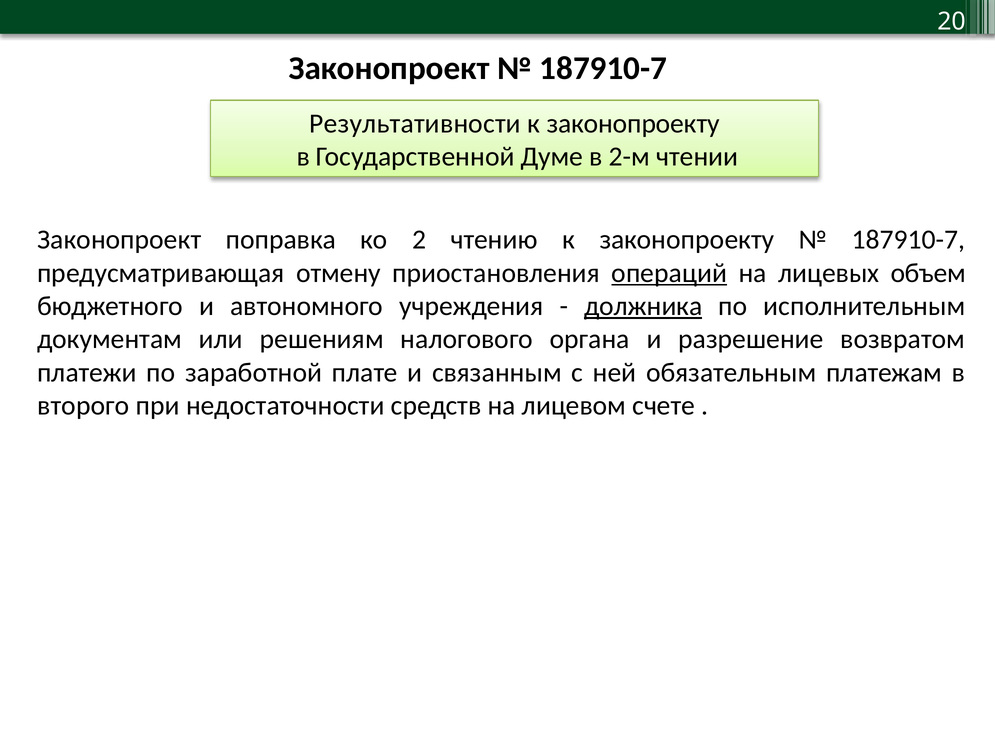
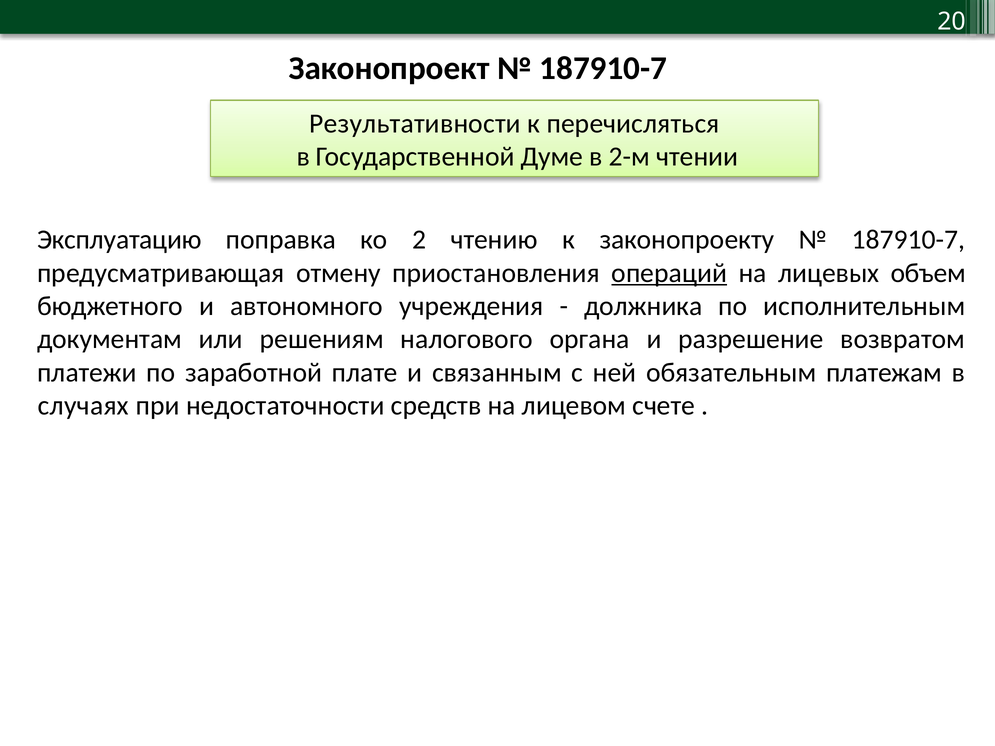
законопроекту: законопроекту -> перечисляться (633, 124)
Законопроект: Законопроект -> Эксплуатацию (119, 240)
должника underline: present -> none (643, 306)
второго: второго -> случаях (83, 406)
